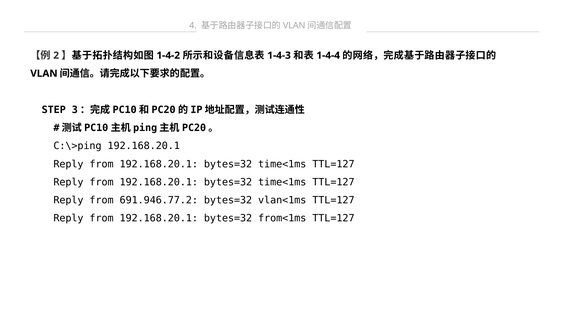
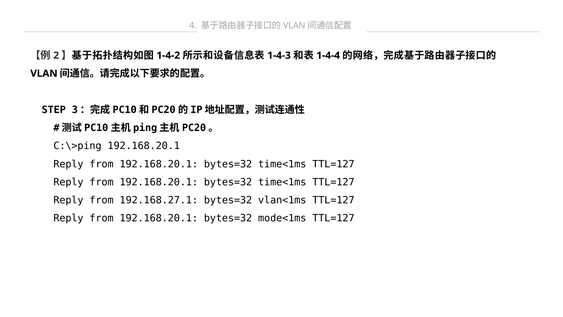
691.946.77.2: 691.946.77.2 -> 192.168.27.1 (159, 200)
from<1ms: from<1ms -> mode<1ms (282, 218)
